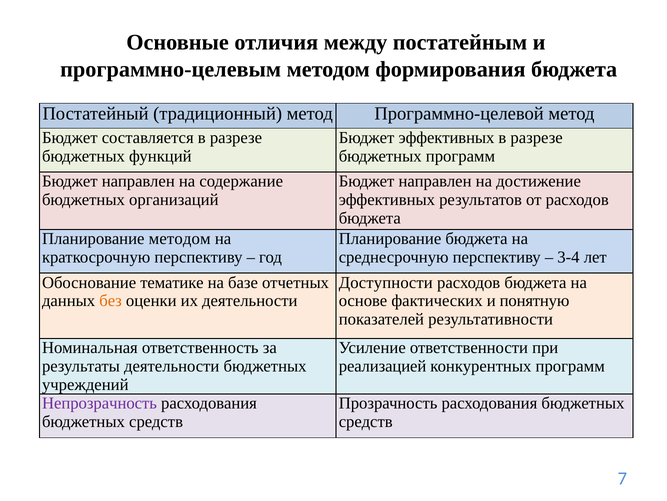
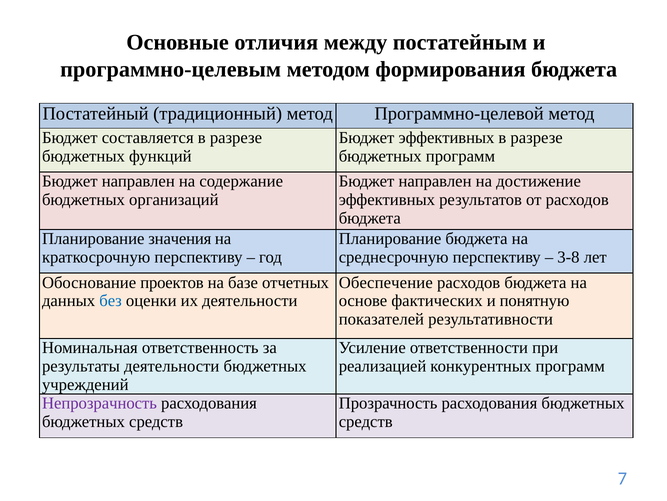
Планирование методом: методом -> значения (180, 238)
3-4: 3-4 -> 3-8 (568, 257)
тематике: тематике -> проектов (172, 282)
Доступности: Доступности -> Обеспечение (386, 282)
без colour: orange -> blue (111, 301)
